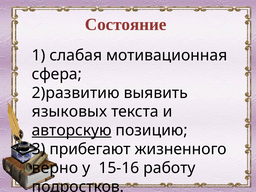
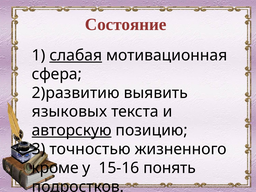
слабая underline: none -> present (76, 55)
прибегают: прибегают -> точностью (90, 149)
верно: верно -> кроме (55, 168)
работу: работу -> понять (170, 168)
